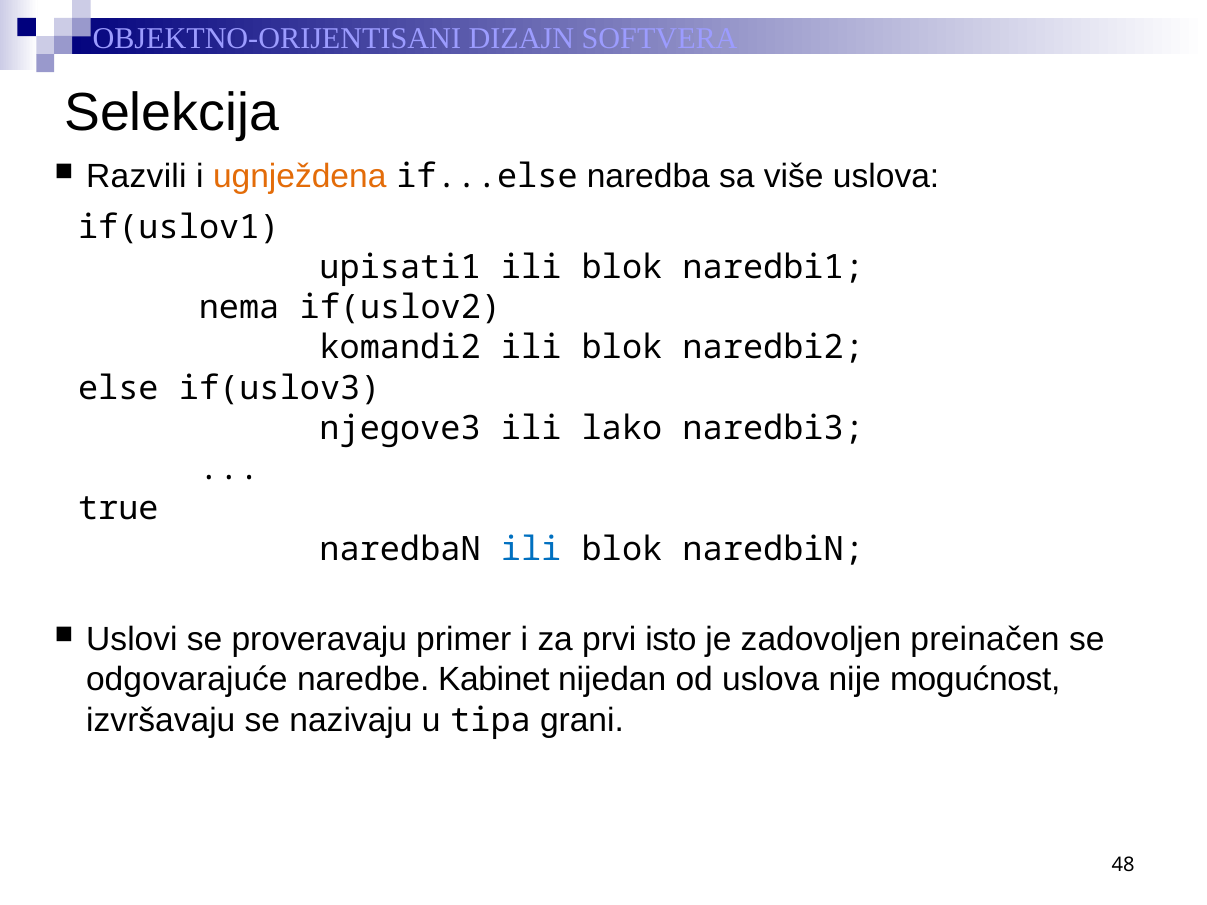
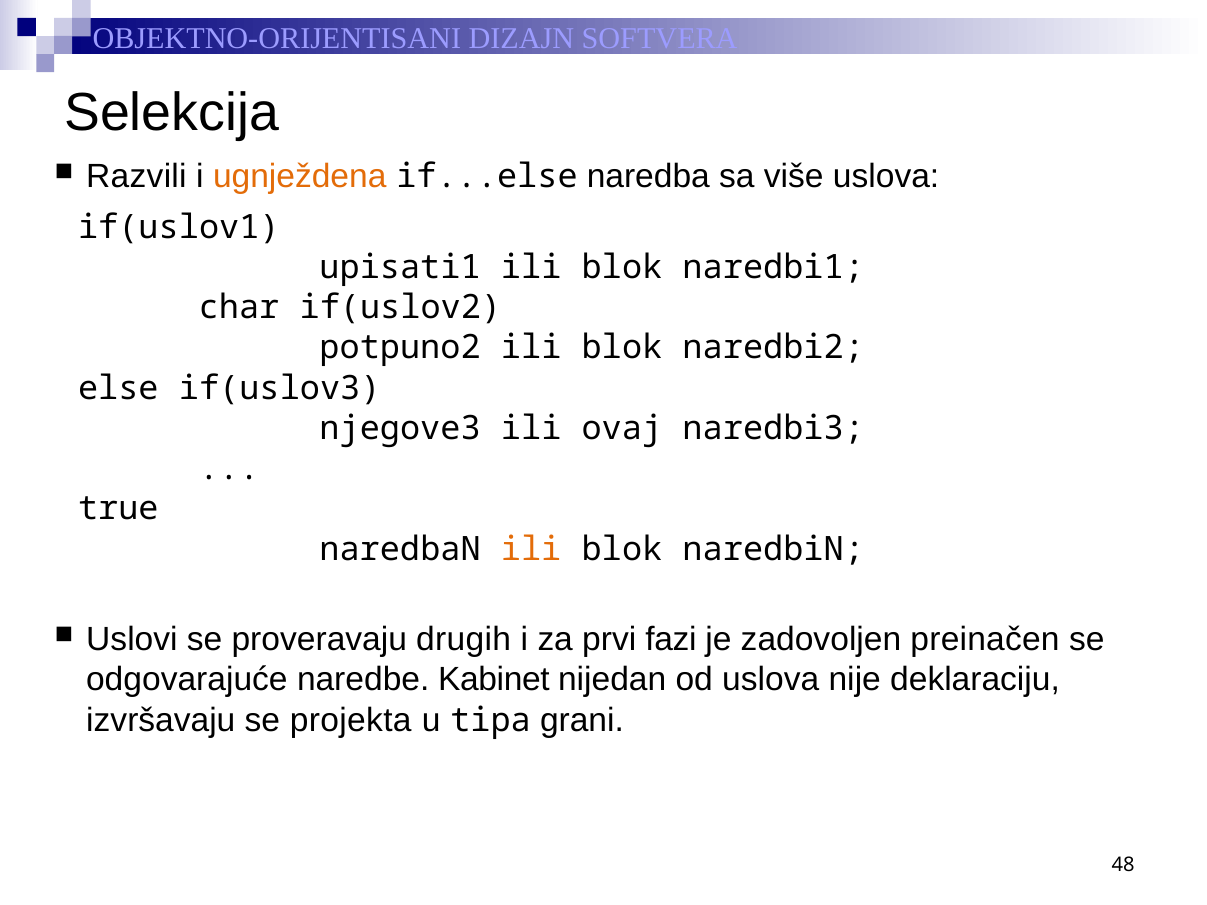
nema: nema -> char (239, 308)
komandi2: komandi2 -> potpuno2 (400, 348)
lako: lako -> ovaj (622, 428)
ili colour: blue -> orange (531, 549)
primer: primer -> drugih (464, 640)
isto: isto -> fazi (671, 640)
mogućnost: mogućnost -> deklaraciju (975, 680)
nazivaju: nazivaju -> projekta (351, 720)
